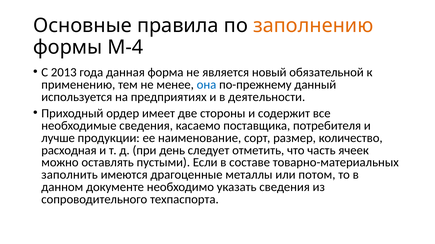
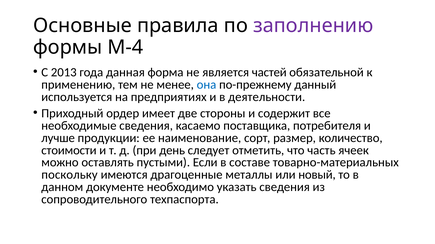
заполнению colour: orange -> purple (313, 26)
новый: новый -> частей (269, 72)
расходная: расходная -> стоимости (69, 151)
заполнить: заполнить -> поскольку (70, 175)
потом: потом -> новый (317, 175)
